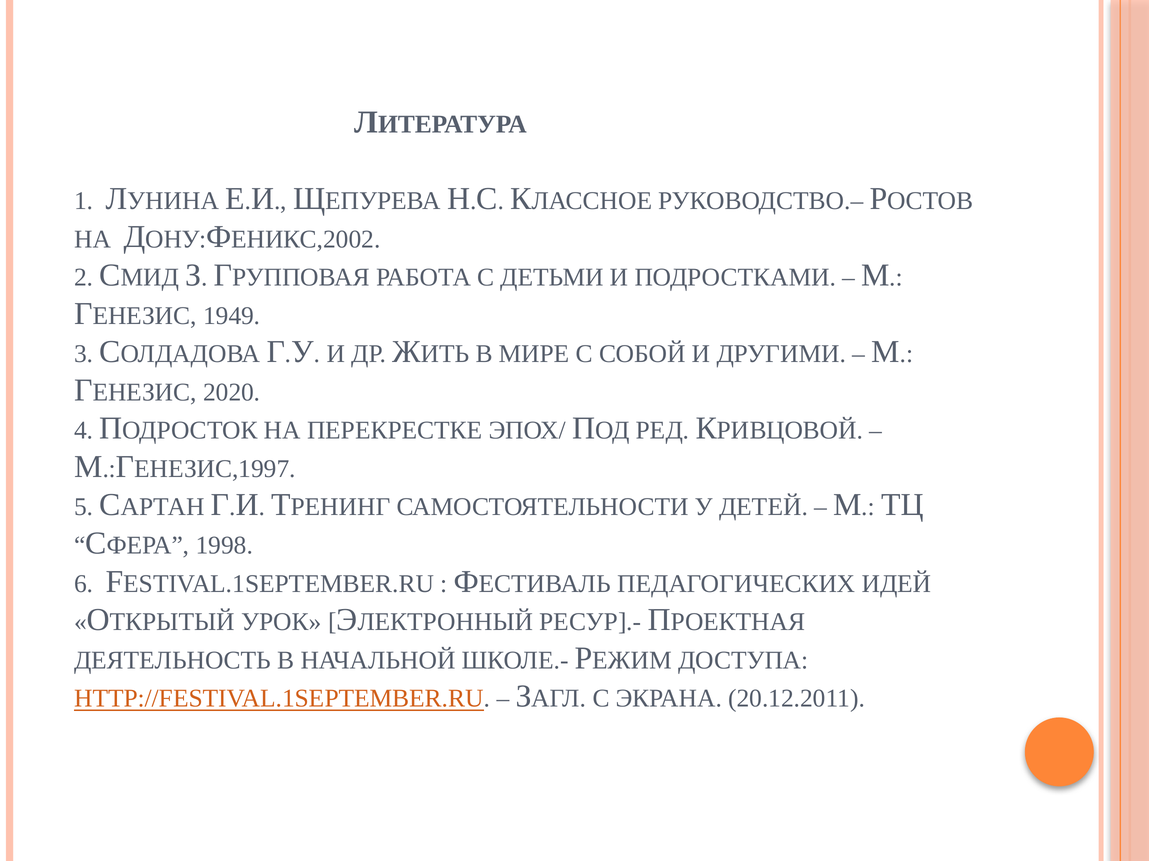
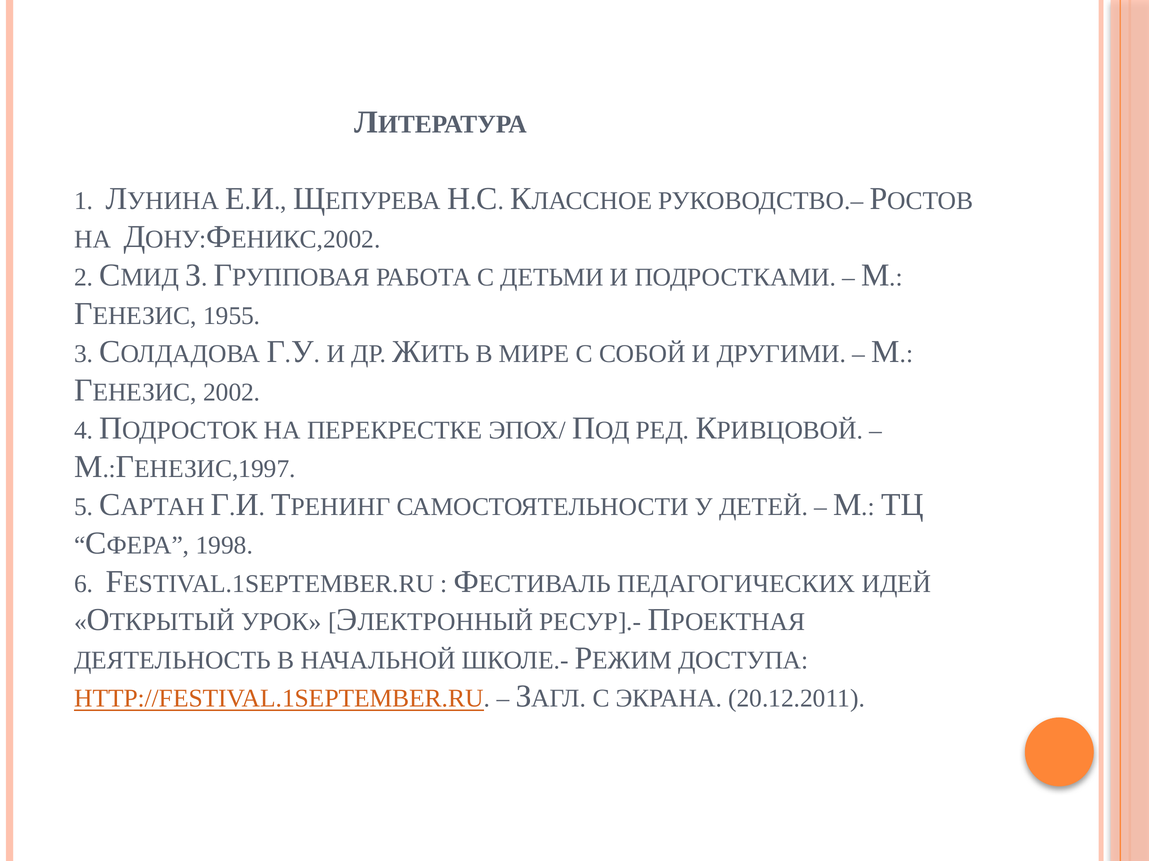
1949: 1949 -> 1955 (232, 316)
2020: 2020 -> 2002 (232, 393)
